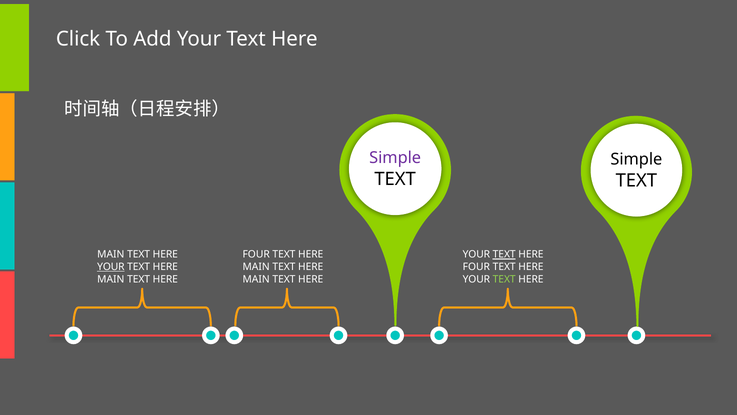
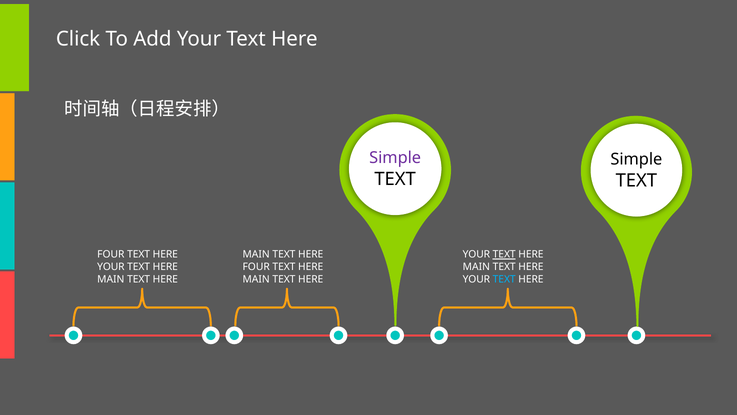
MAIN: MAIN -> FOUR (111, 254)
FOUR: FOUR -> MAIN (256, 254)
YOUR underline: present -> none (111, 267)
MAIN: MAIN -> FOUR (256, 267)
FOUR: FOUR -> MAIN (476, 267)
TEXT colour: light green -> light blue (504, 279)
